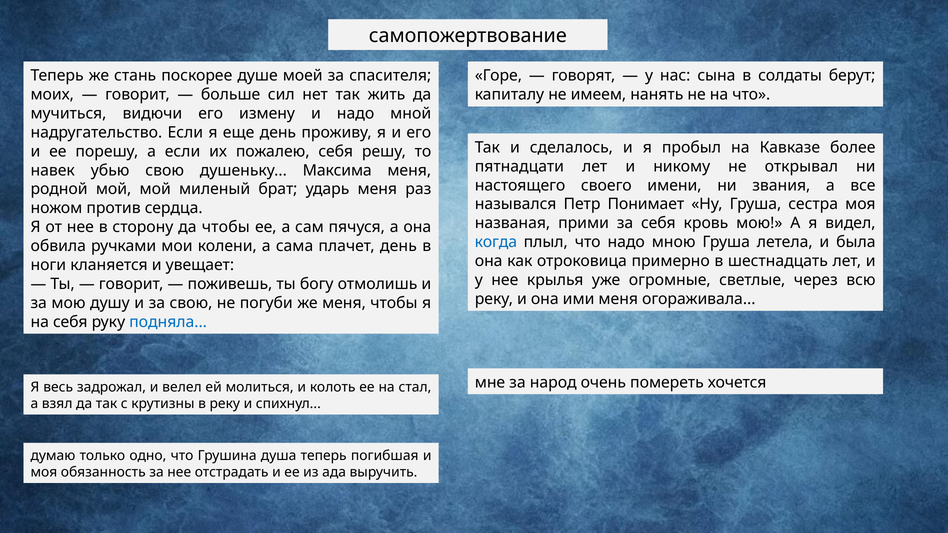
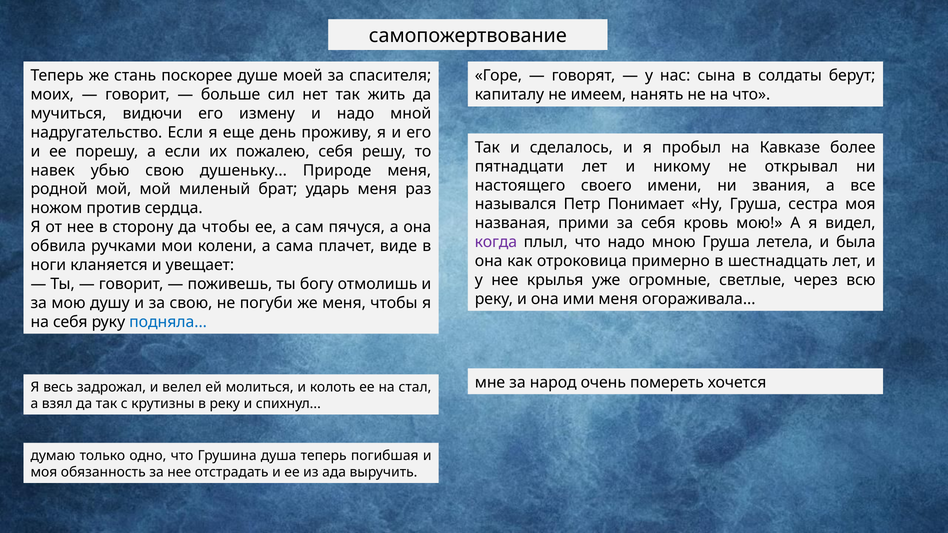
Максима: Максима -> Природе (337, 170)
когда colour: blue -> purple (496, 242)
плачет день: день -> виде (398, 246)
